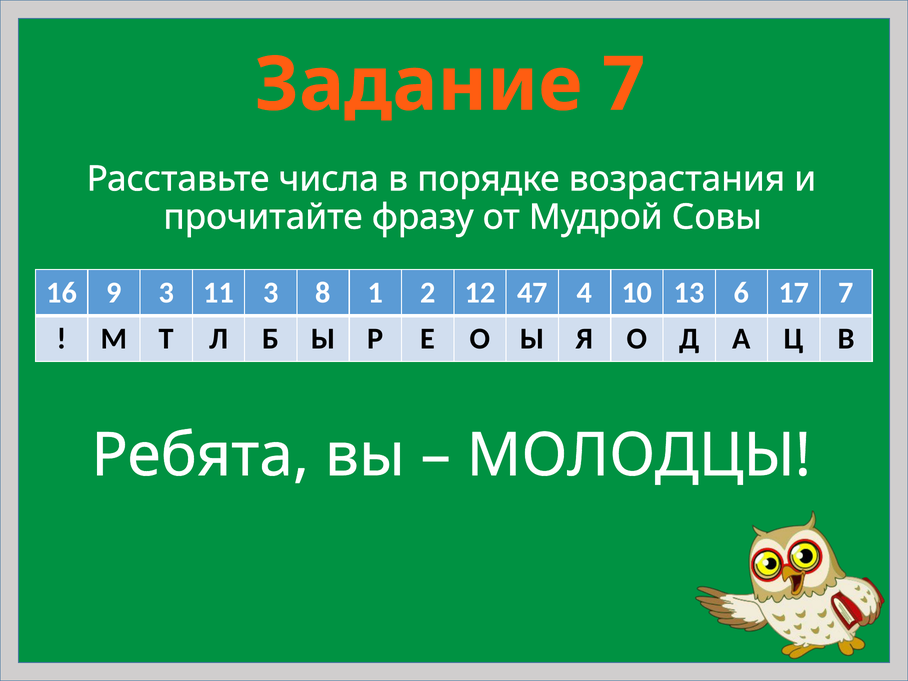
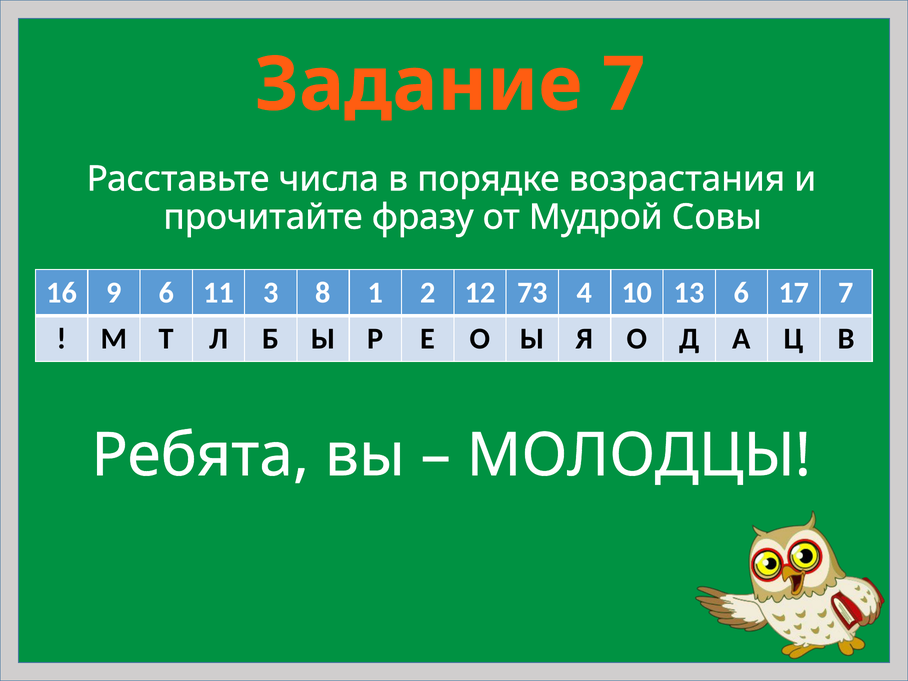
9 3: 3 -> 6 (166, 293)
47: 47 -> 73 (532, 293)
